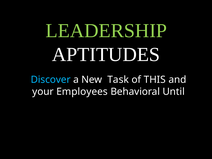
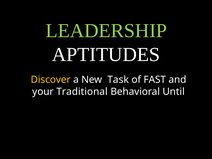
Discover colour: light blue -> yellow (51, 80)
THIS: THIS -> FAST (155, 80)
Employees: Employees -> Traditional (82, 92)
